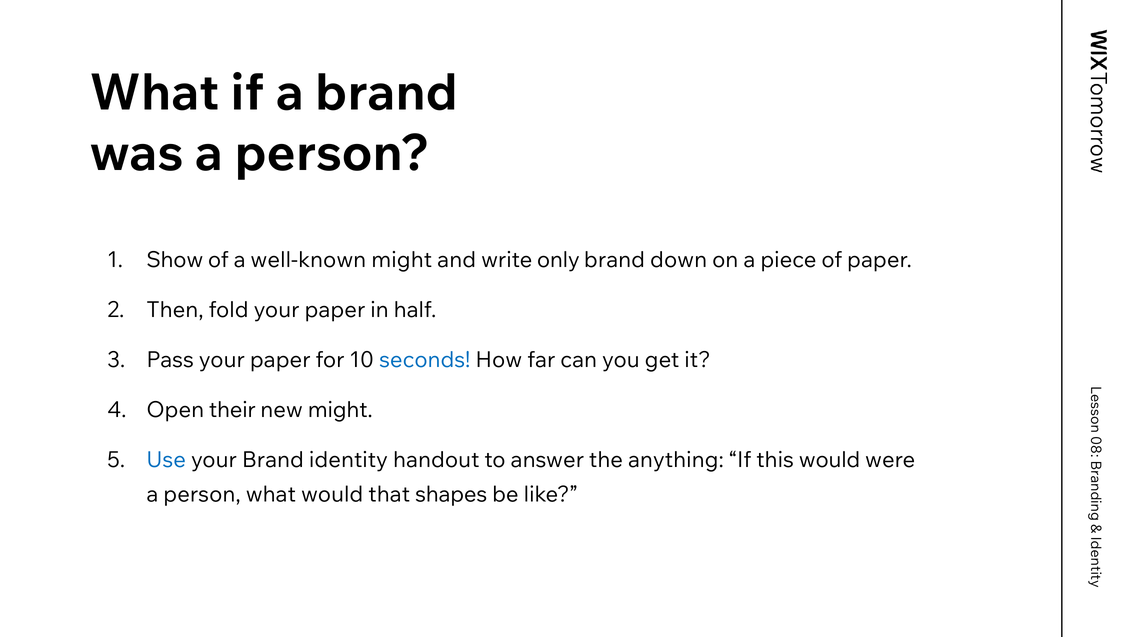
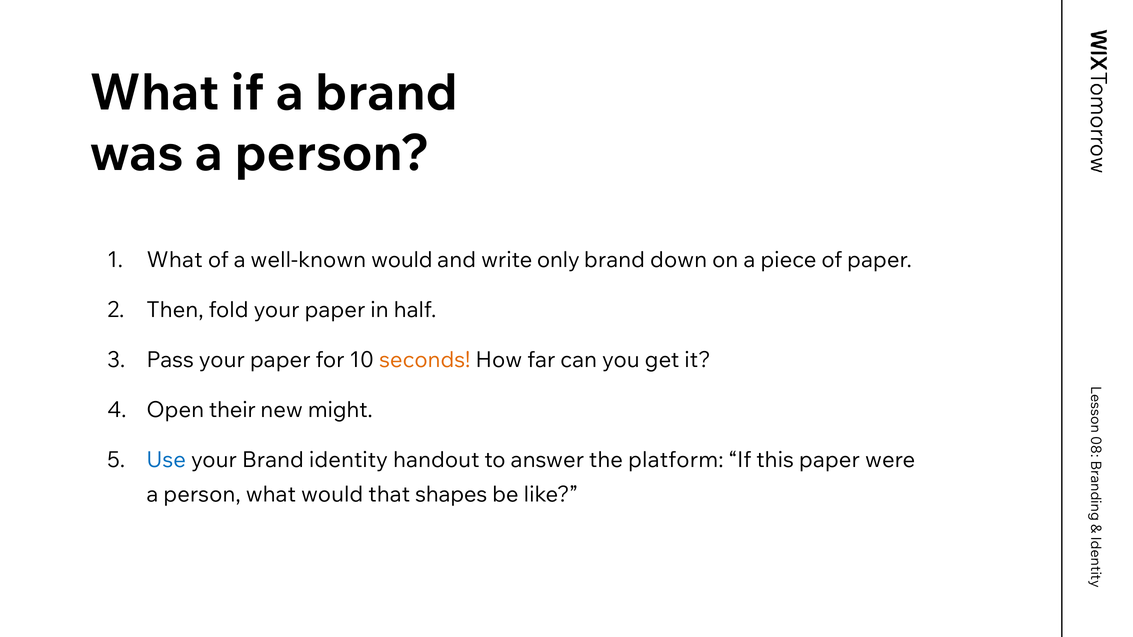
Show: Show -> What (175, 260)
well-known might: might -> would (402, 260)
seconds colour: blue -> orange (425, 360)
anything: anything -> platform (676, 460)
this would: would -> paper (829, 460)
